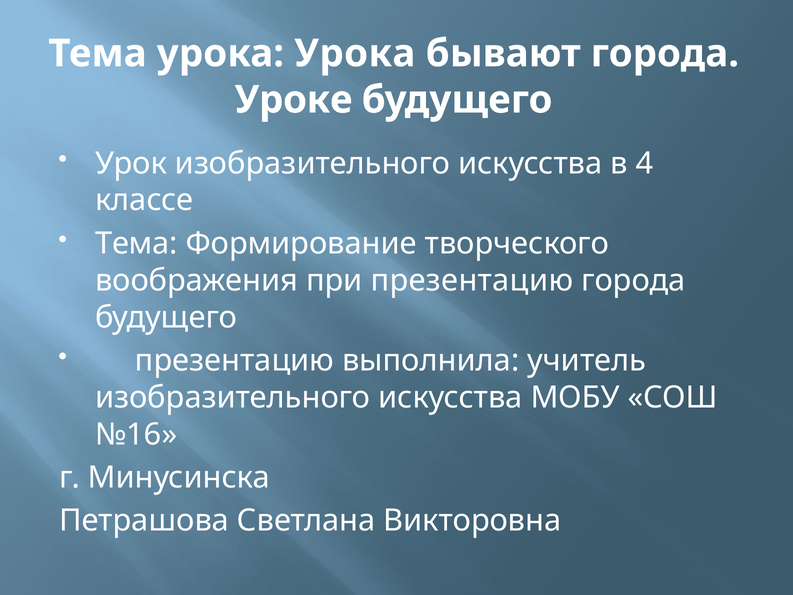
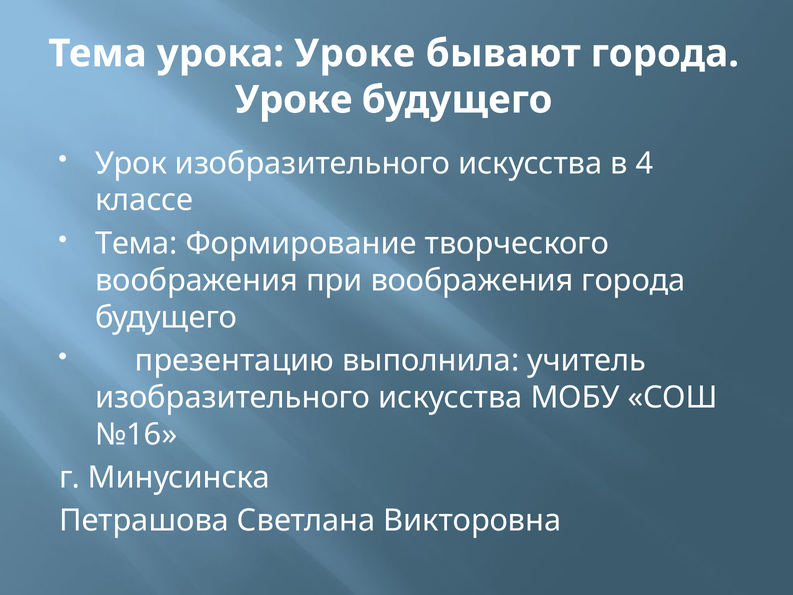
урока Урока: Урока -> Уроке (355, 54)
при презентацию: презентацию -> воображения (472, 280)
